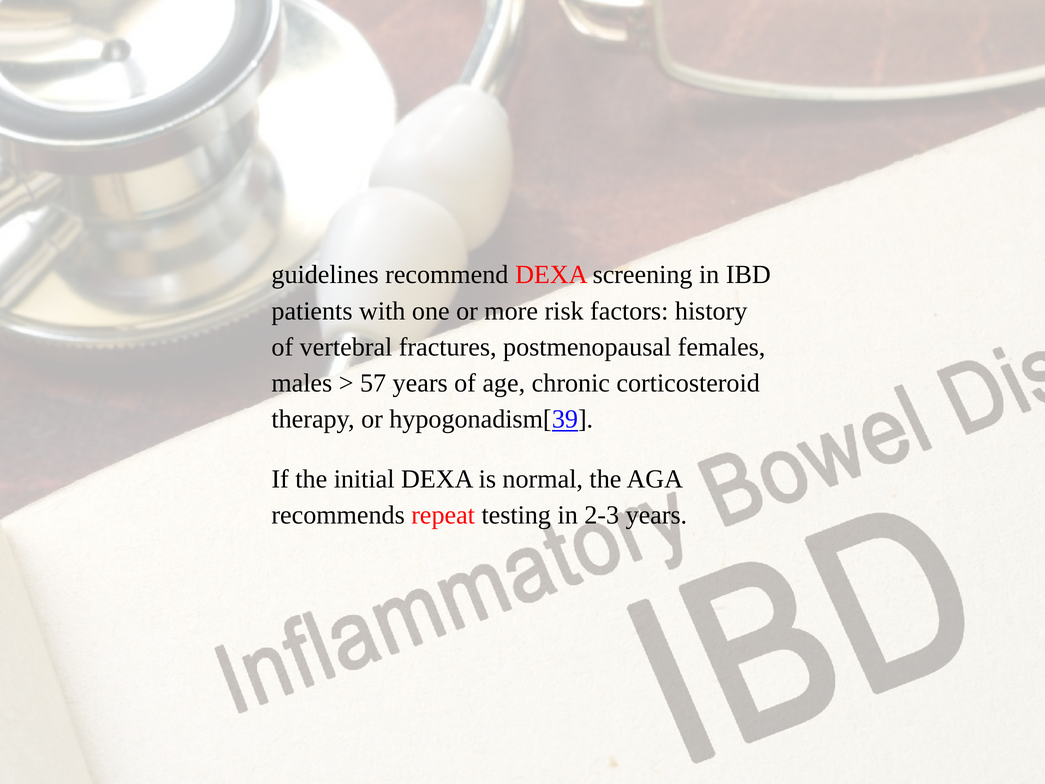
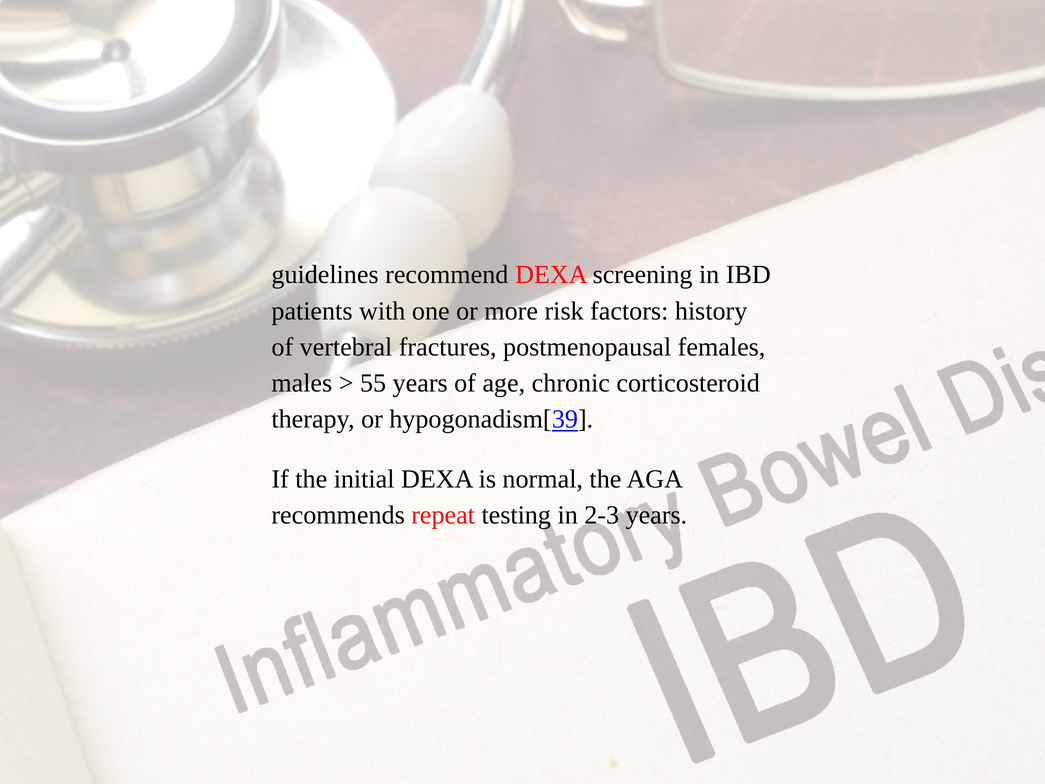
57: 57 -> 55 (373, 383)
